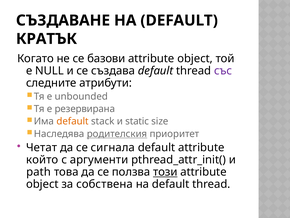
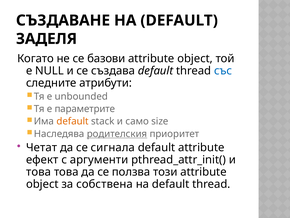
КРАТЪК: КРАТЪК -> ЗАДЕЛЯ (46, 39)
със colour: purple -> blue (223, 71)
резервирана: резервирана -> параметрите (85, 109)
static: static -> само (137, 121)
който: който -> ефект (42, 159)
path: path -> това (39, 172)
този underline: present -> none (165, 172)
